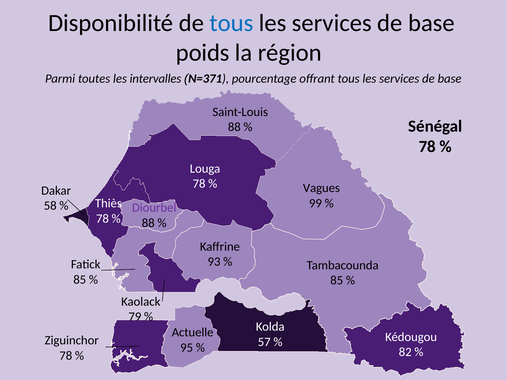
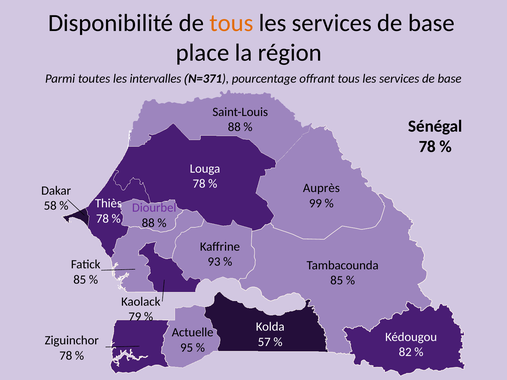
tous colour: blue -> orange (231, 23)
poids: poids -> place (203, 53)
Vagues: Vagues -> Auprès (321, 188)
